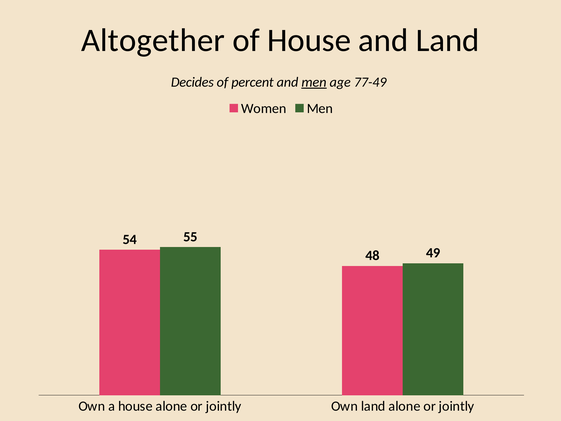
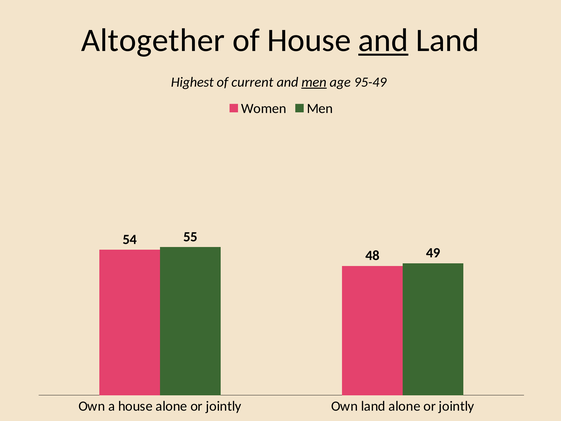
and underline: none -> present (383, 40)
Decides: Decides -> Highest (192, 82)
percent: percent -> current (252, 82)
77-49: 77-49 -> 95-49 (370, 82)
